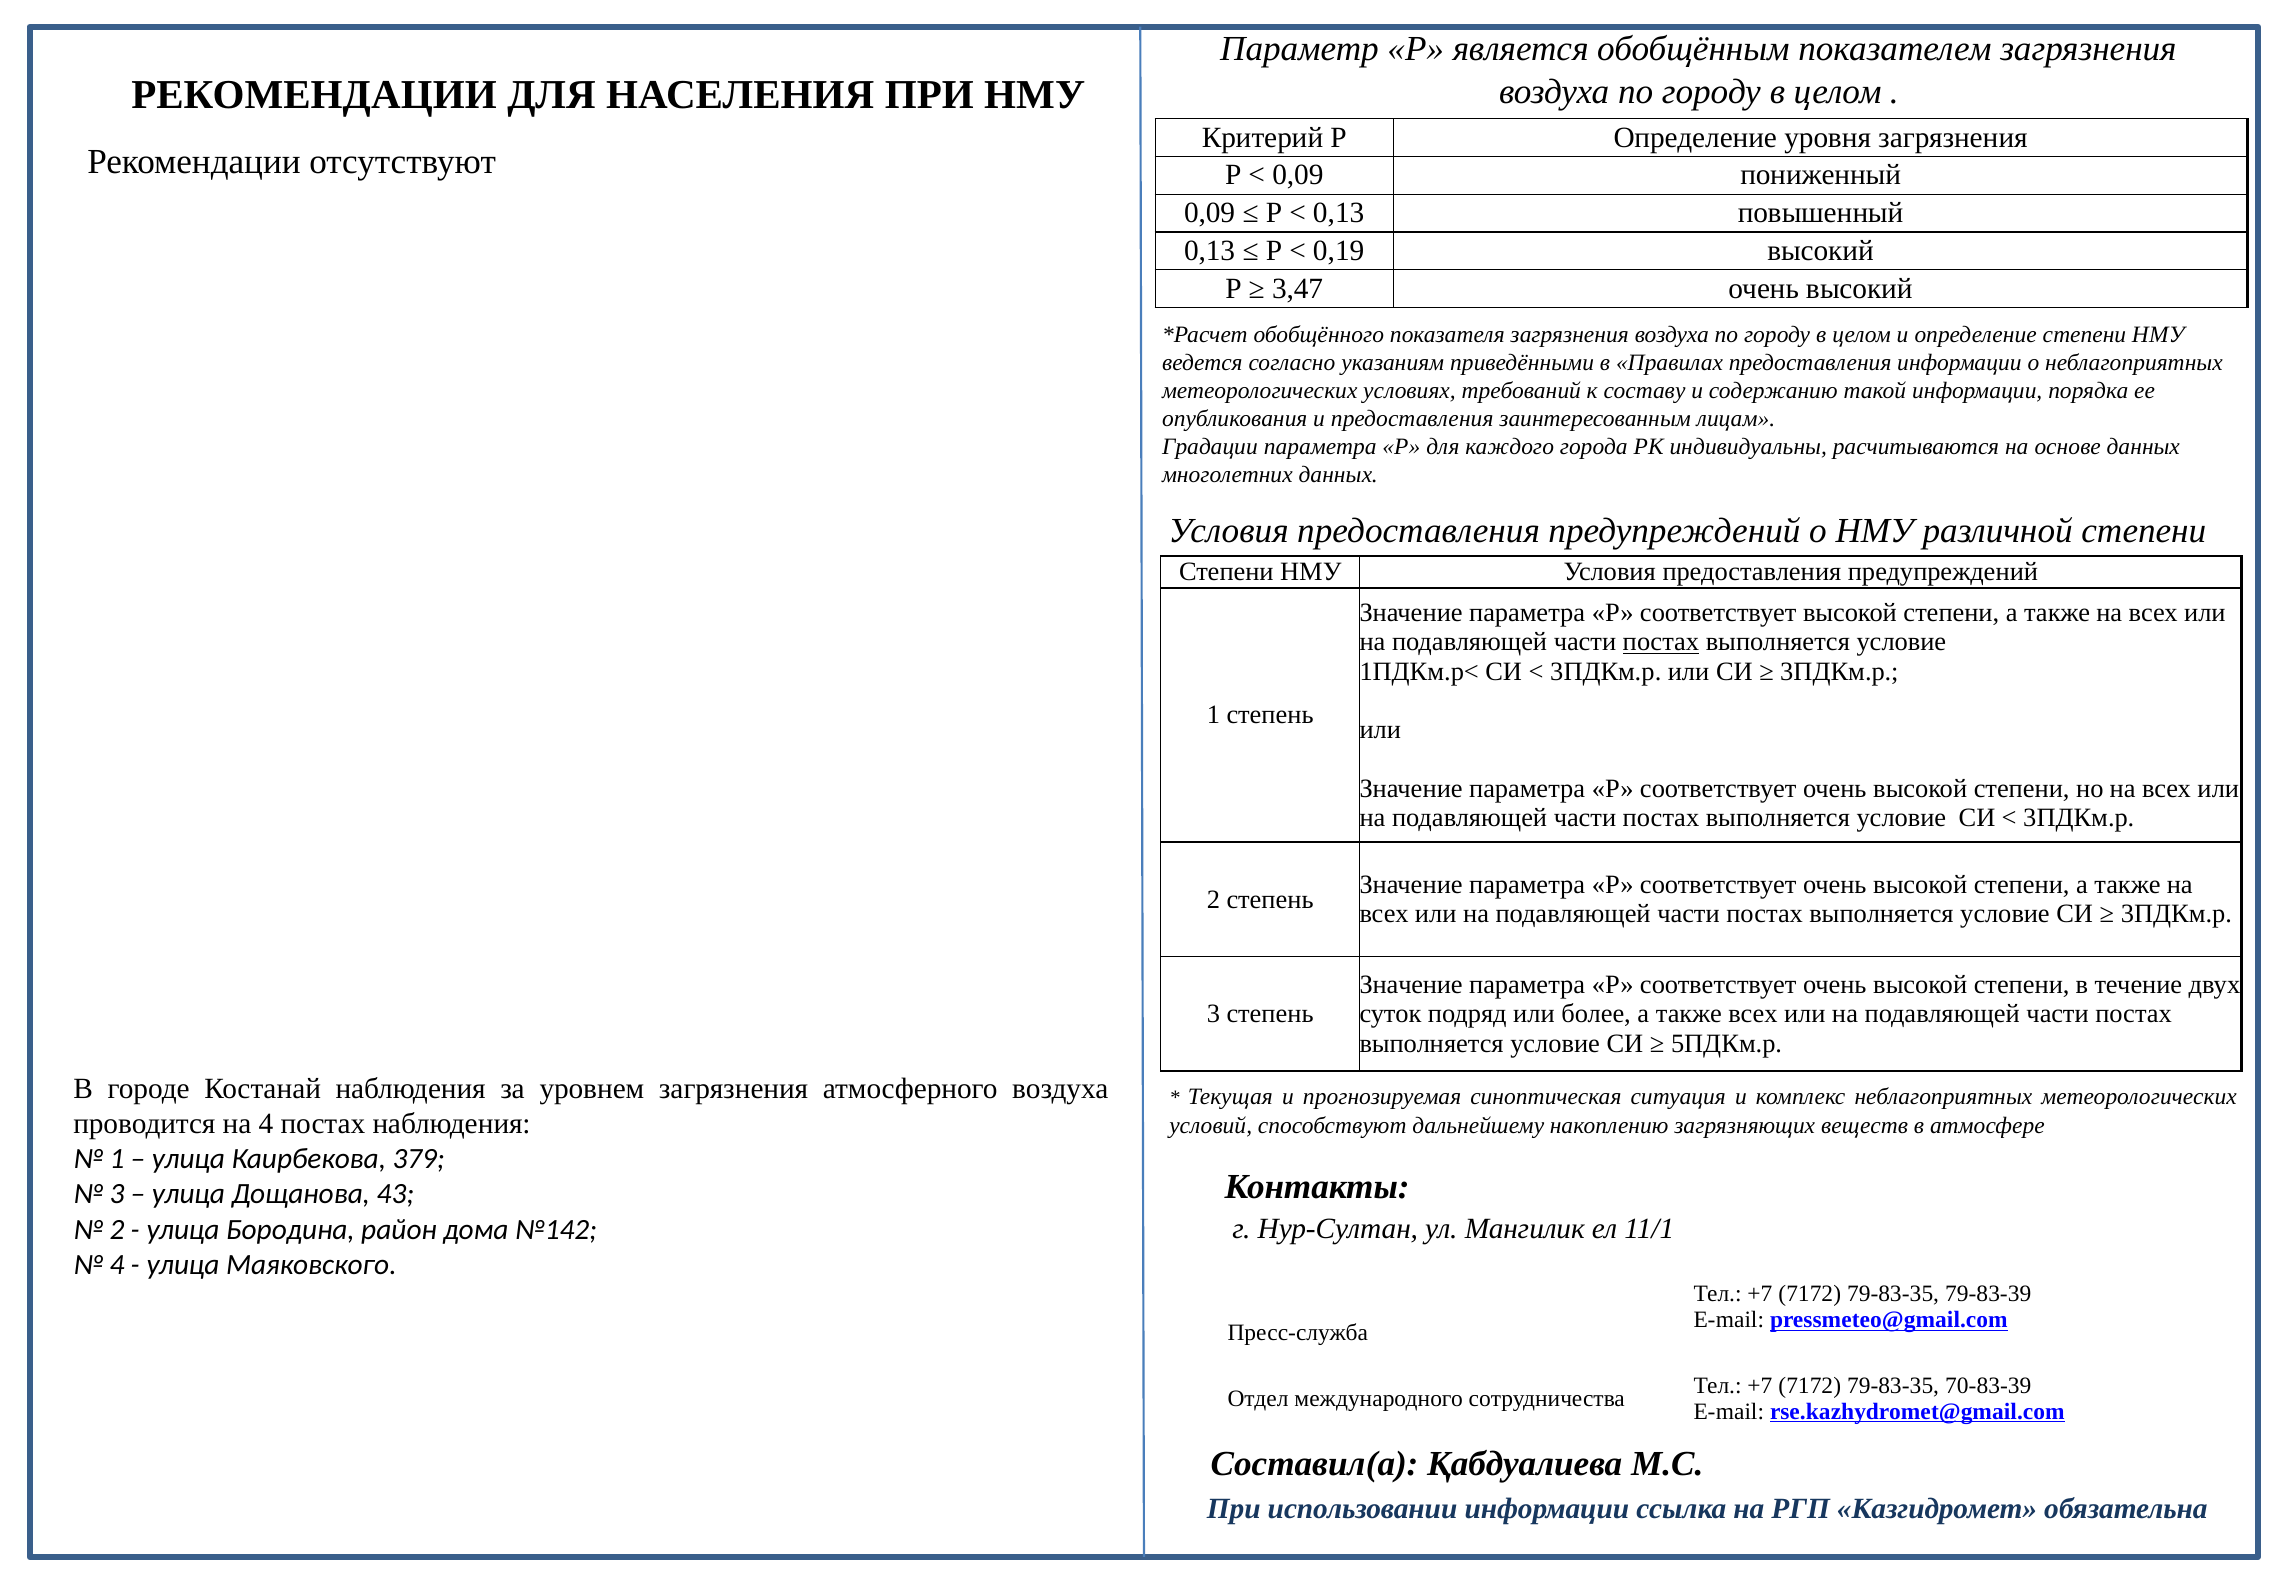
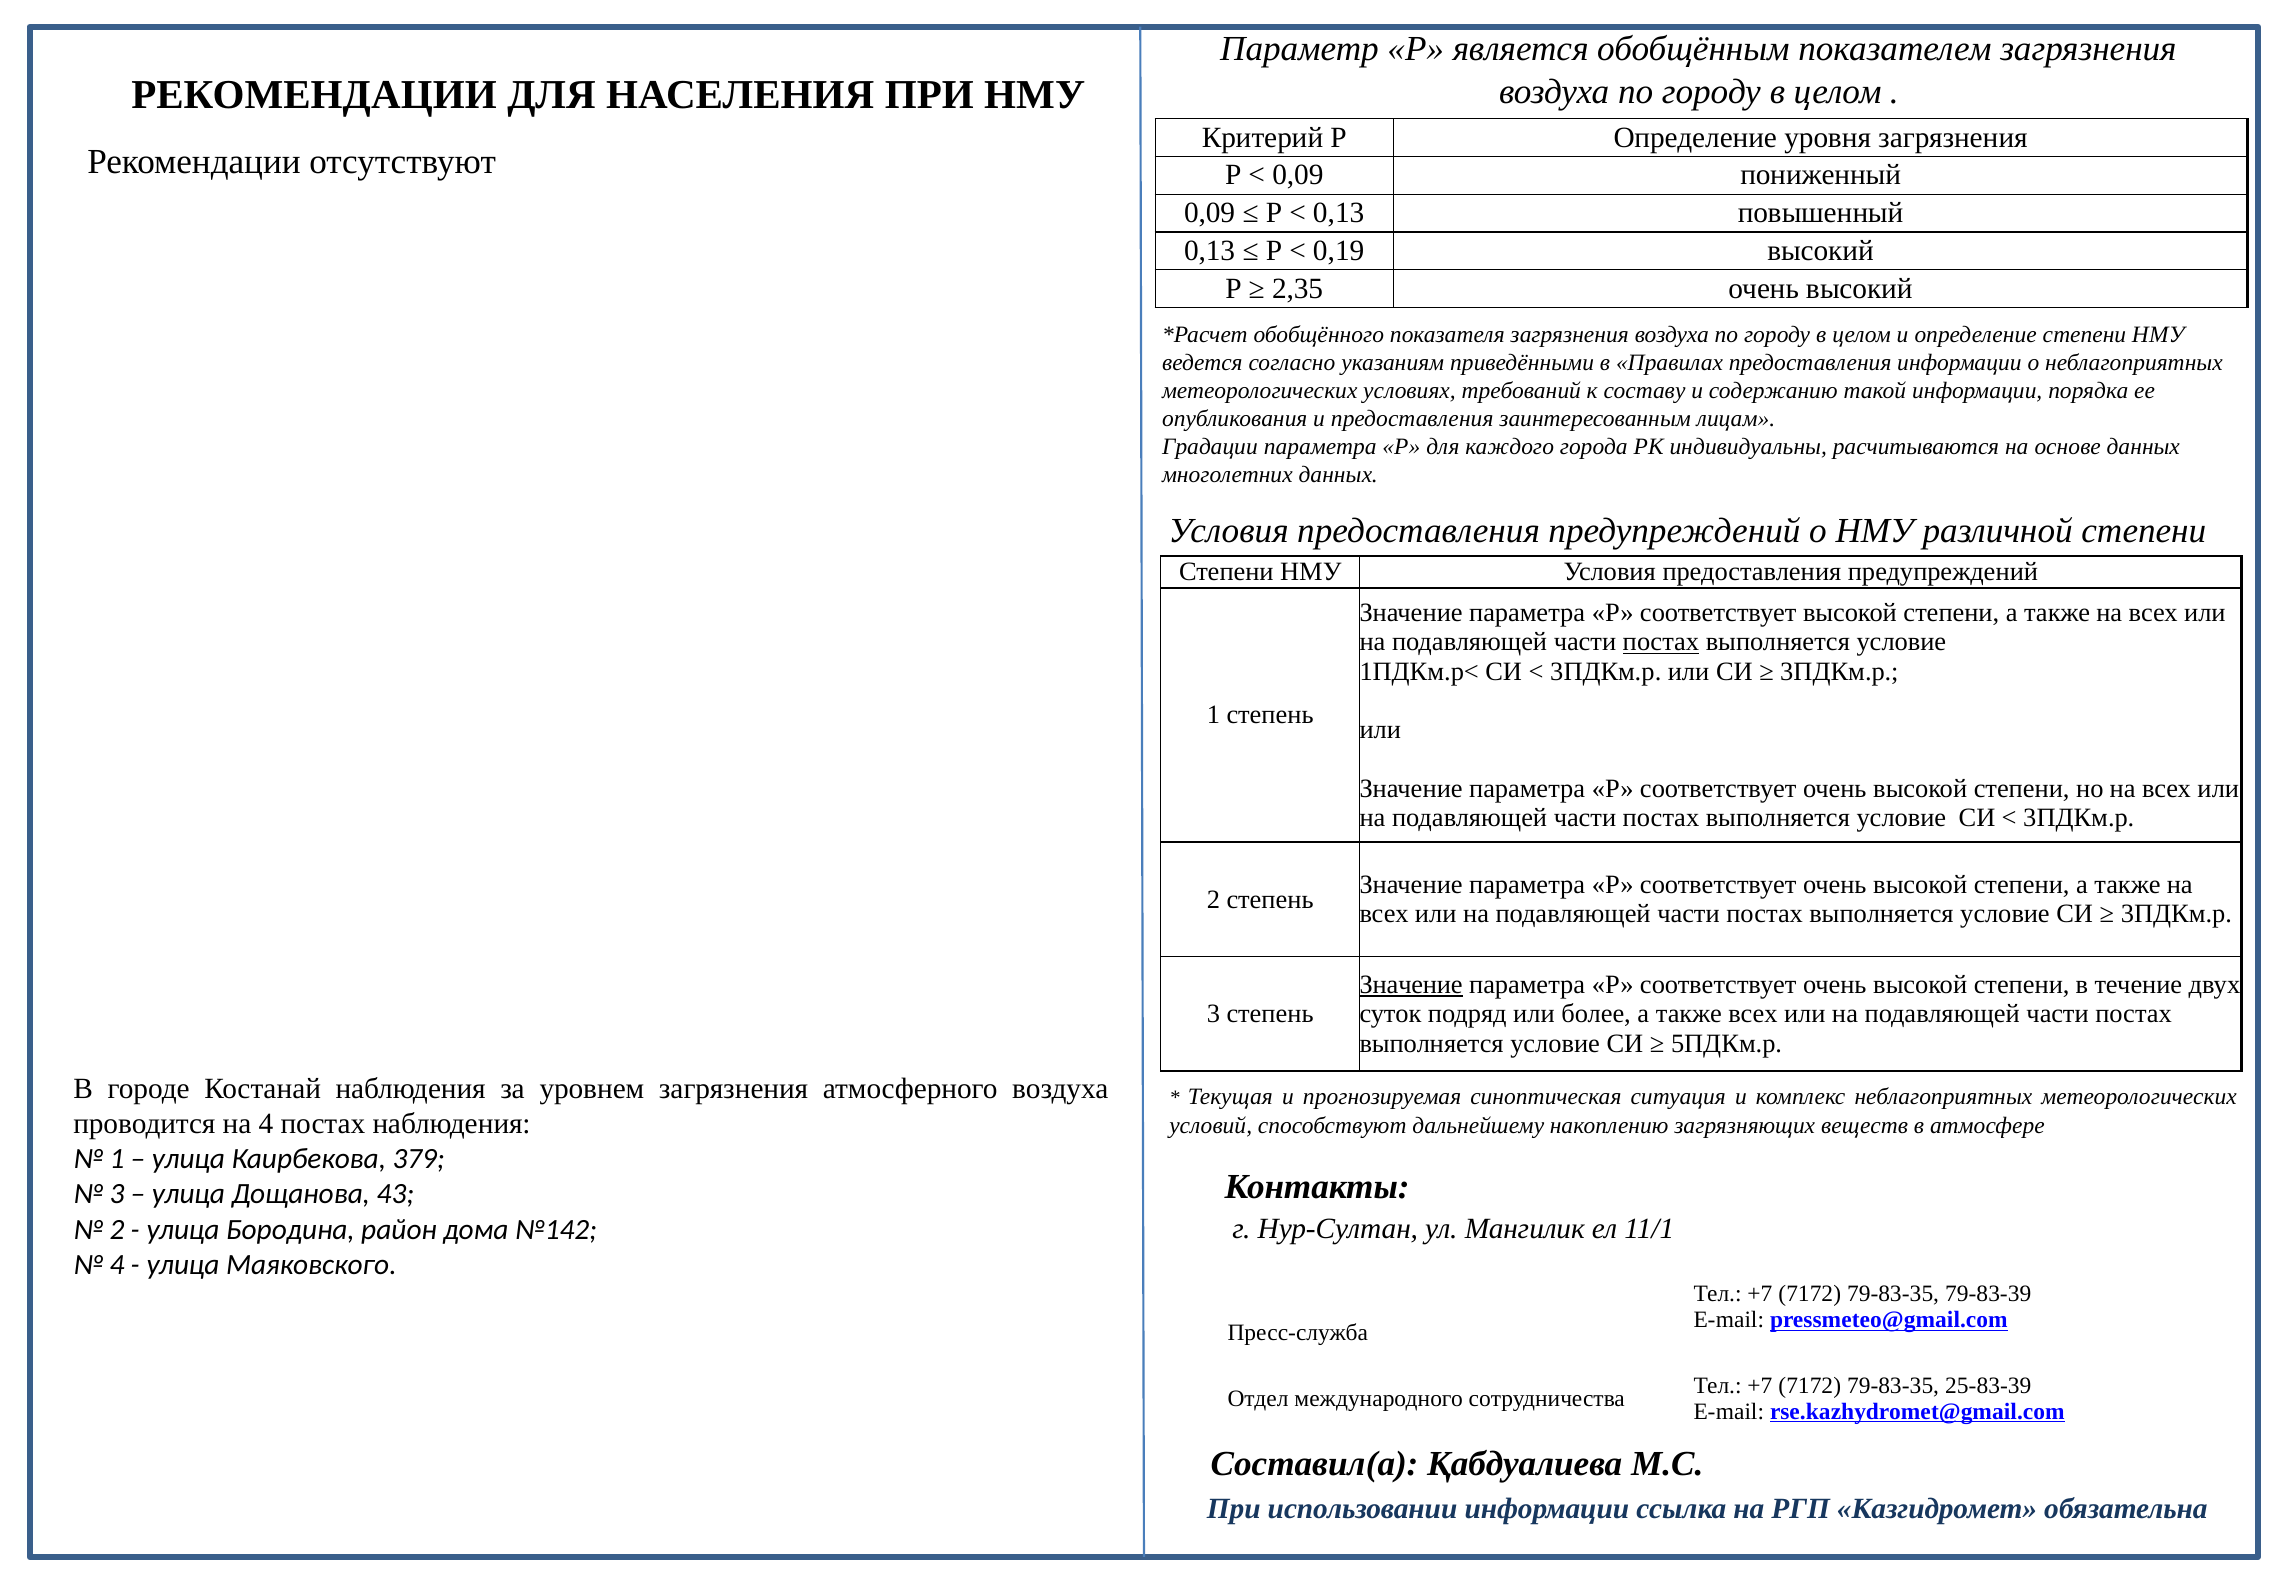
3,47: 3,47 -> 2,35 (1298, 288)
Значение underline: none -> present (1411, 985)
70-83-39: 70-83-39 -> 25-83-39 (1988, 1385)
